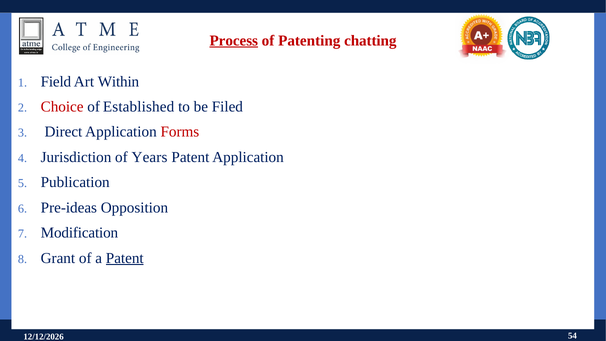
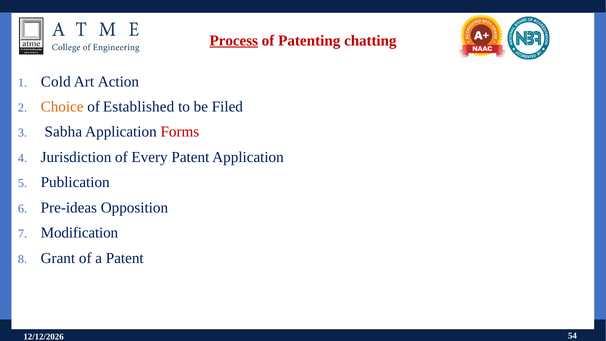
Field: Field -> Cold (56, 82)
Within: Within -> Action (118, 82)
Choice colour: red -> orange (62, 107)
Direct: Direct -> Sabha (63, 132)
Years: Years -> Every (150, 157)
Patent underline: present -> none (125, 258)
